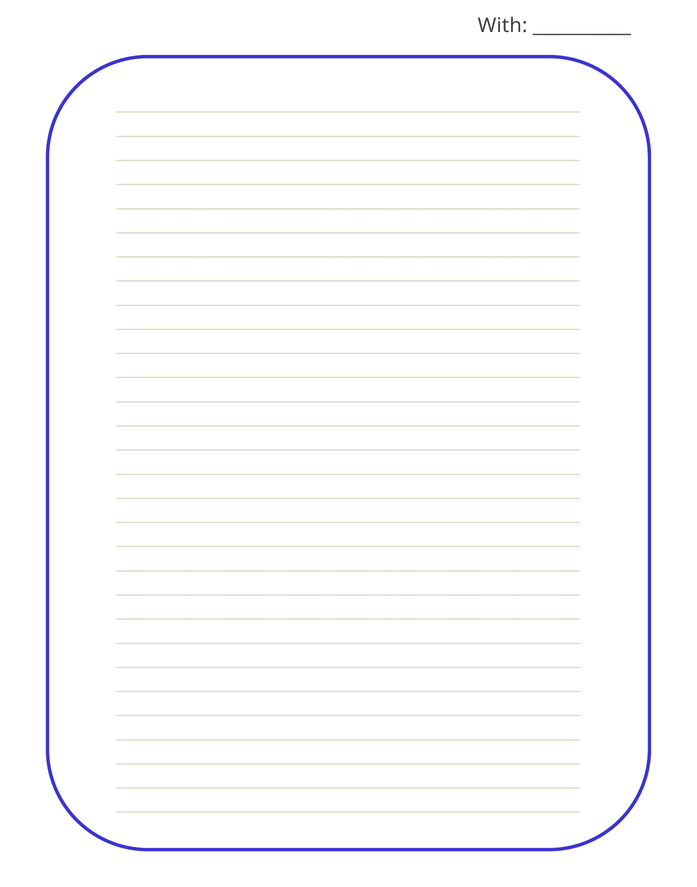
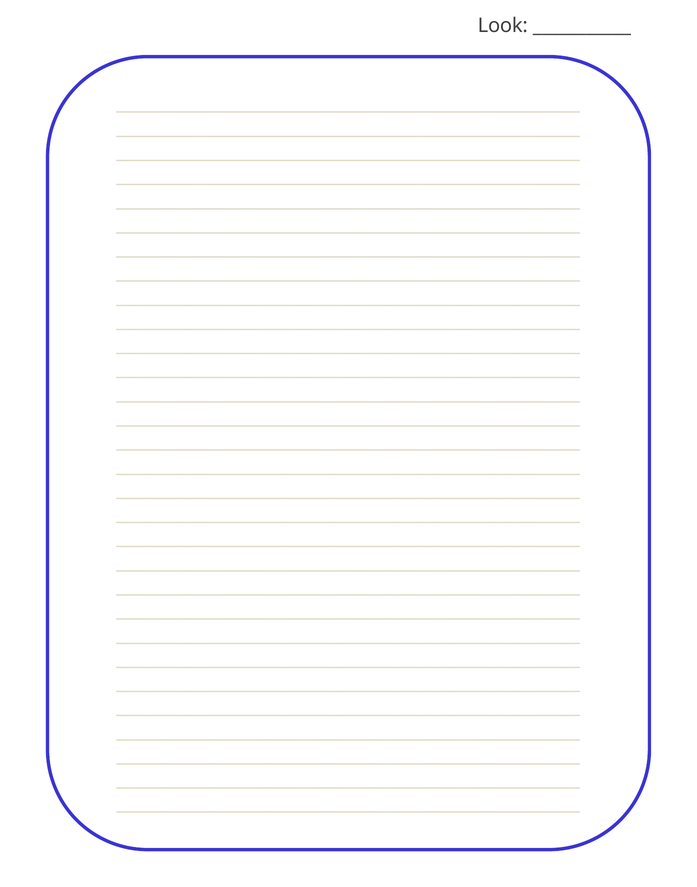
With: With -> Look (503, 25)
